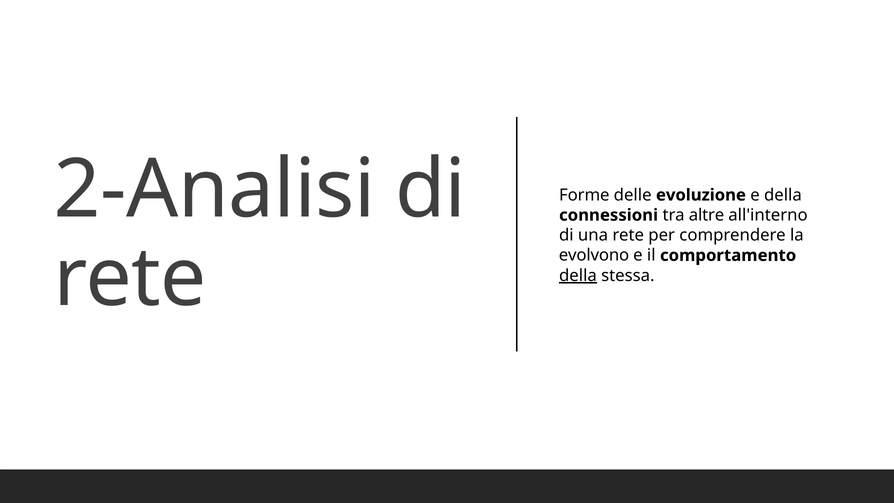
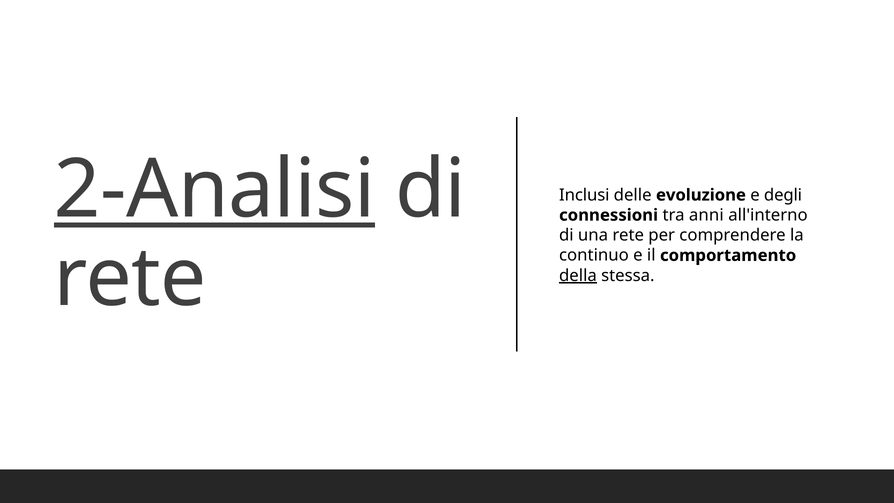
2-Analisi underline: none -> present (215, 190)
Forme: Forme -> Inclusi (584, 195)
e della: della -> degli (783, 195)
altre: altre -> anni (706, 215)
evolvono: evolvono -> continuo (594, 255)
